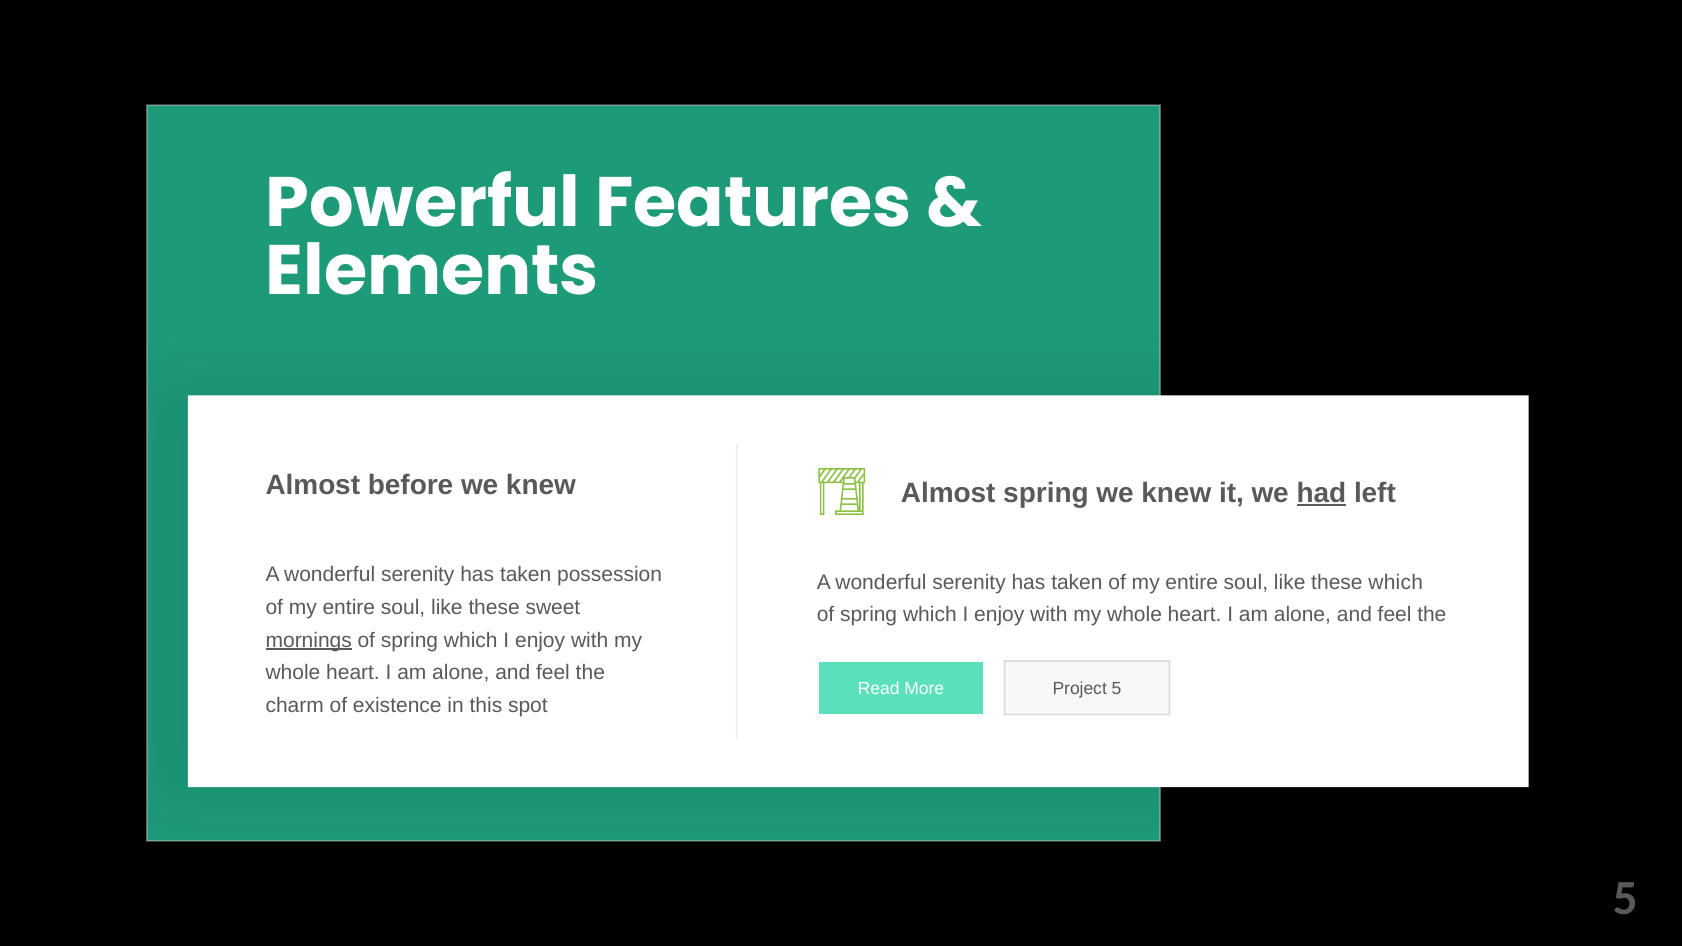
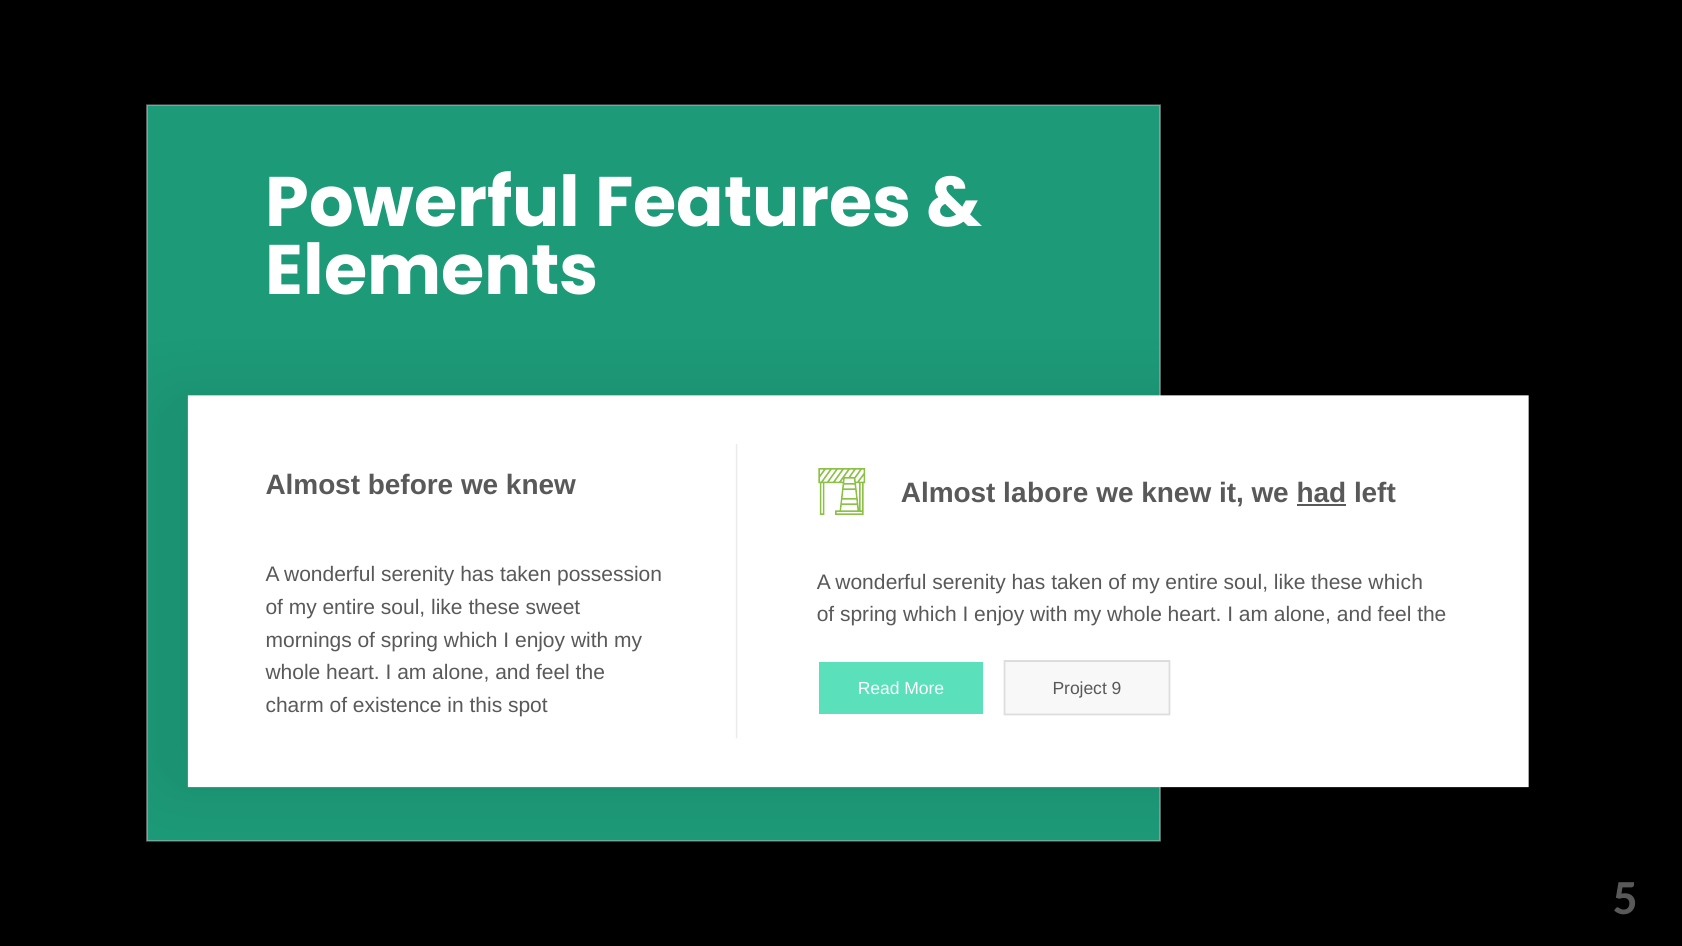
Almost spring: spring -> labore (1046, 493)
mornings underline: present -> none (309, 640)
Project 5: 5 -> 9 (1117, 689)
